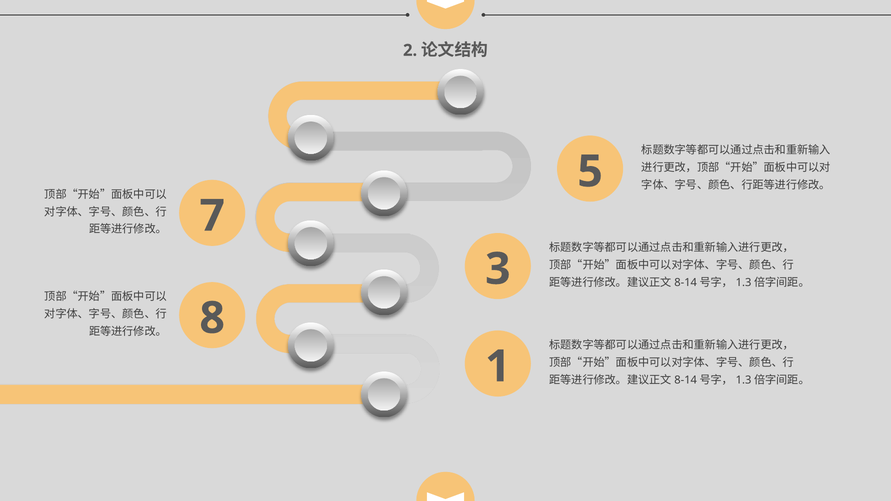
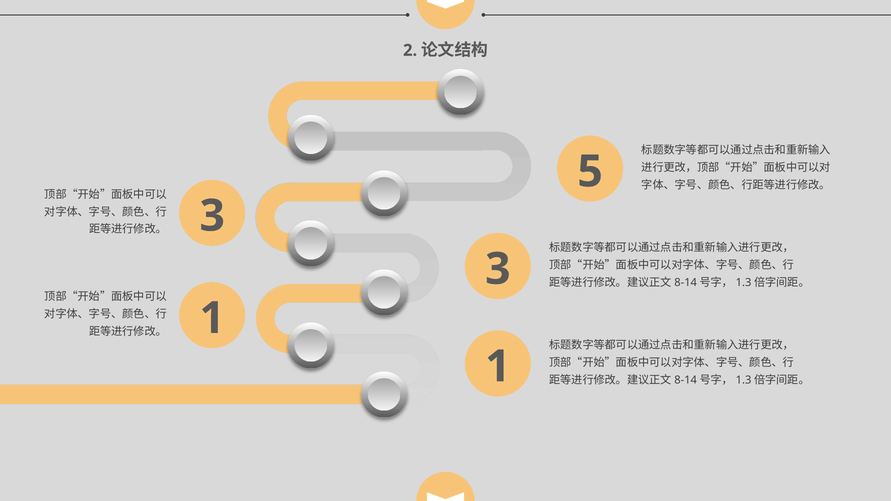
7: 7 -> 3 (212, 216)
8: 8 -> 1 (212, 318)
